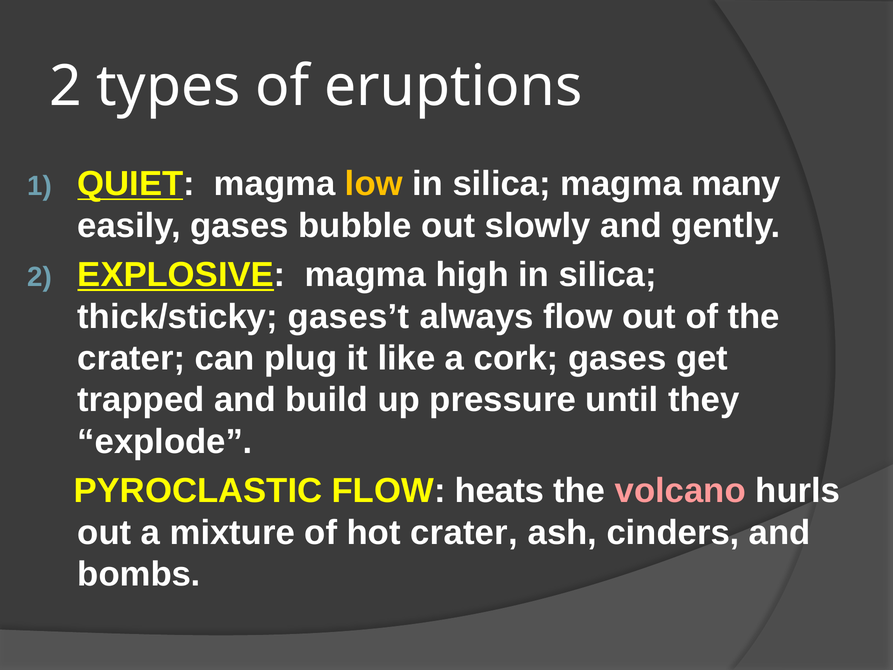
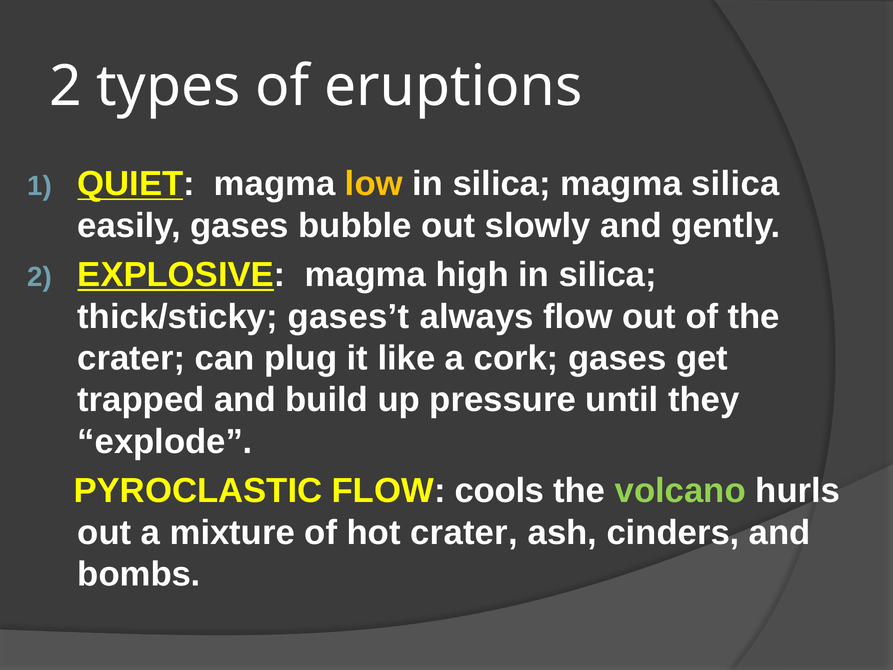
magma many: many -> silica (736, 184)
heats: heats -> cools (500, 491)
volcano colour: pink -> light green (680, 491)
